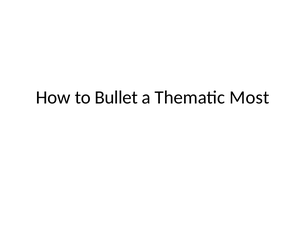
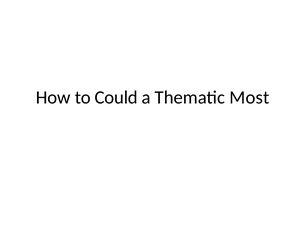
Bullet: Bullet -> Could (116, 97)
